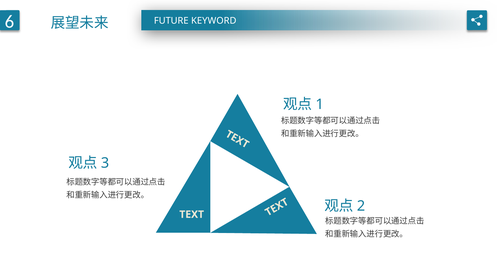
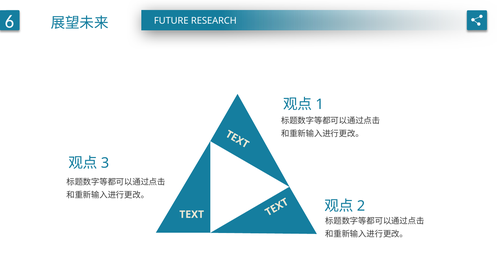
KEYWORD: KEYWORD -> RESEARCH (214, 21)
